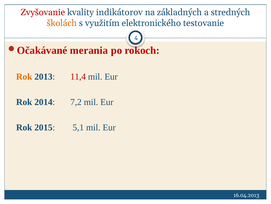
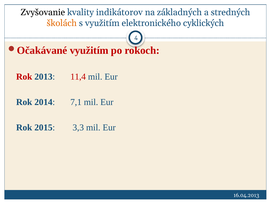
Zvyšovanie colour: red -> black (43, 12)
testovanie: testovanie -> cyklických (204, 23)
merania: merania -> využitím (89, 50)
Rok colour: orange -> red (24, 76)
7,2: 7,2 -> 7,1 (76, 102)
5,1: 5,1 -> 3,3 (78, 127)
